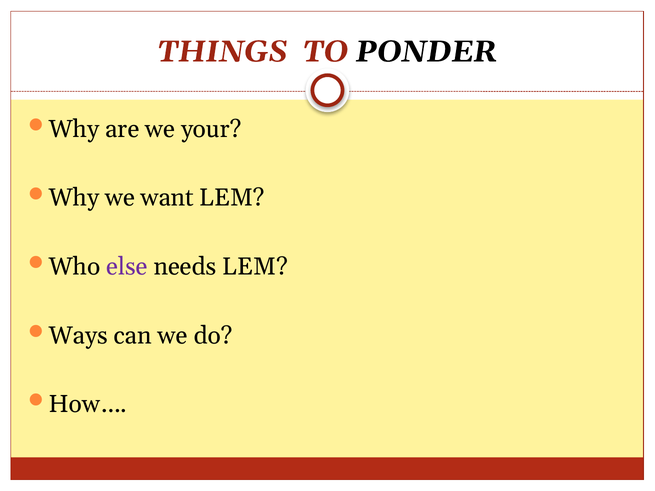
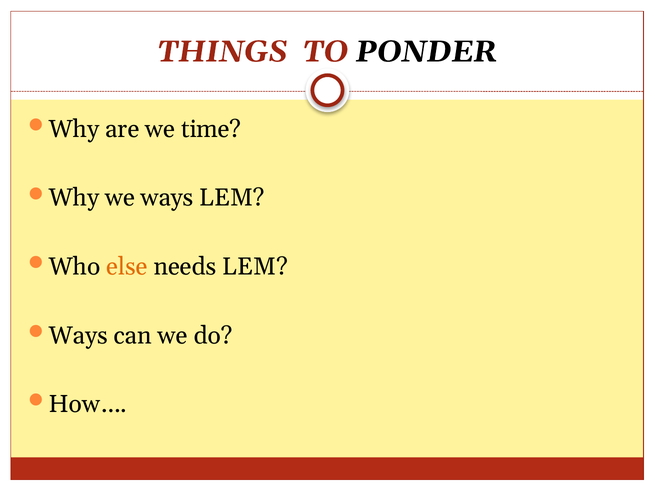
your: your -> time (211, 129)
we want: want -> ways (167, 198)
else colour: purple -> orange (127, 267)
